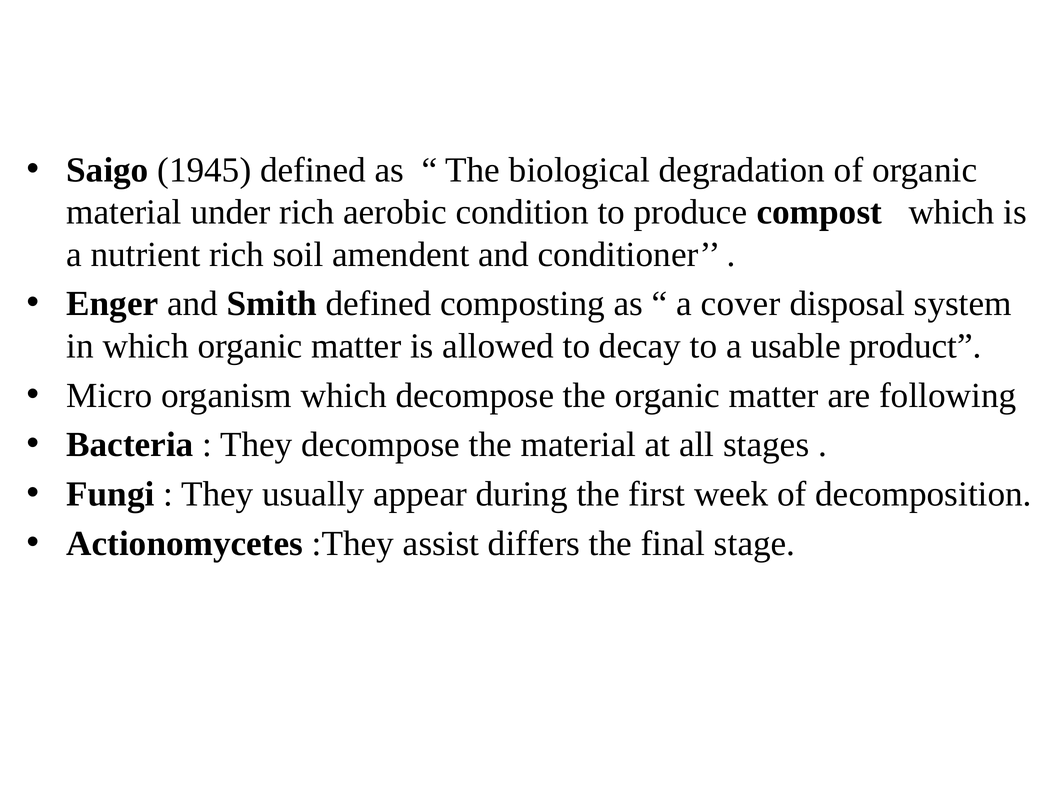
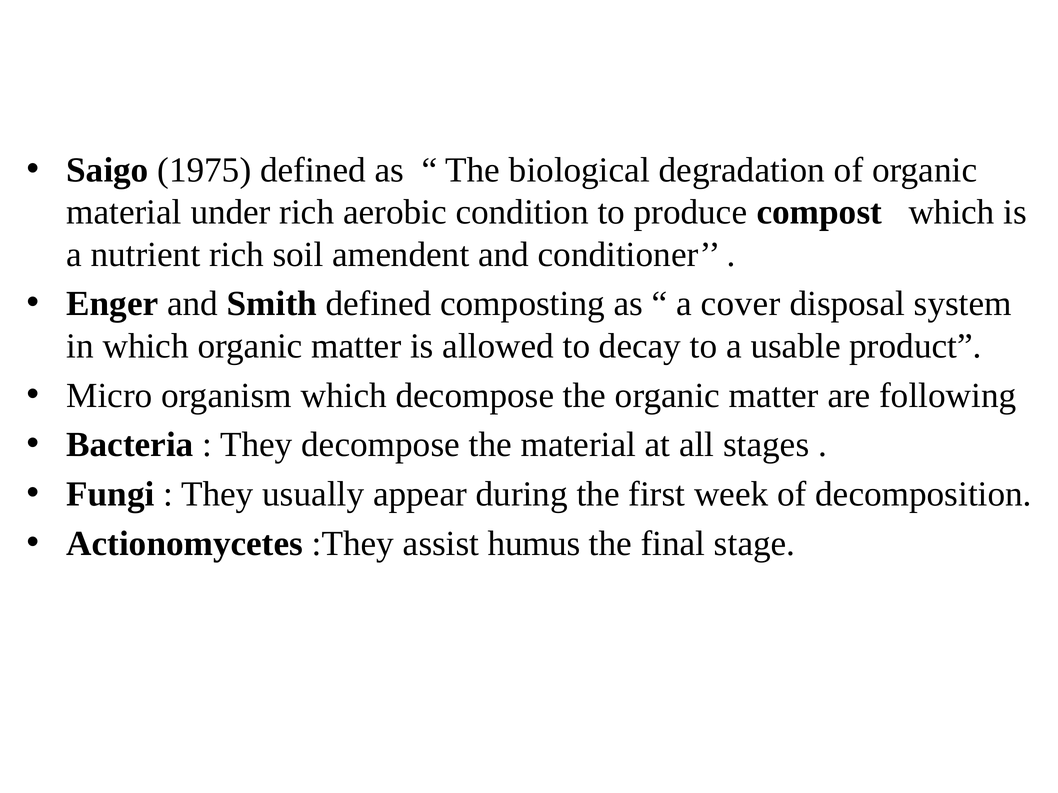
1945: 1945 -> 1975 (204, 170)
differs: differs -> humus (534, 544)
